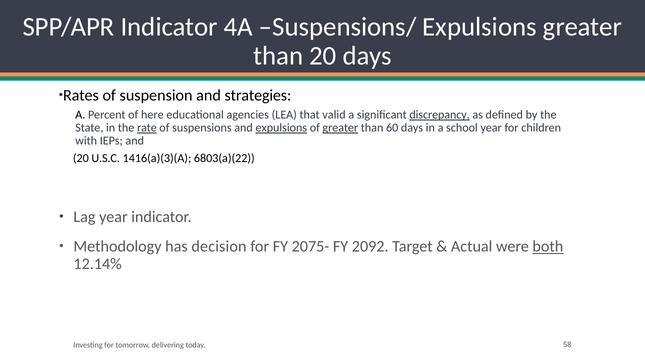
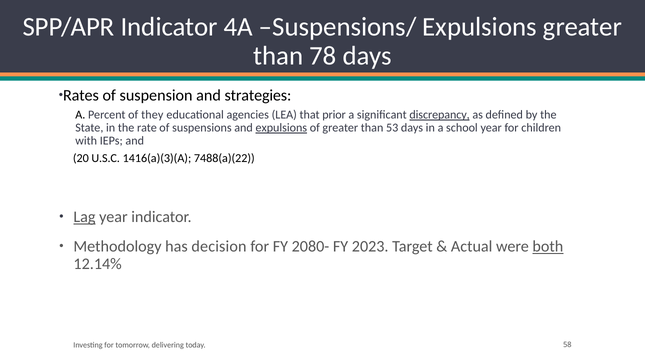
than 20: 20 -> 78 (323, 56)
here: here -> they (152, 115)
valid: valid -> prior (334, 115)
rate underline: present -> none (147, 128)
greater underline: present -> none (340, 128)
60: 60 -> 53 (392, 128)
6803(a)(22: 6803(a)(22 -> 7488(a)(22 (224, 158)
Lag underline: none -> present (85, 217)
2075-: 2075- -> 2080- (310, 246)
2092: 2092 -> 2023 (370, 246)
